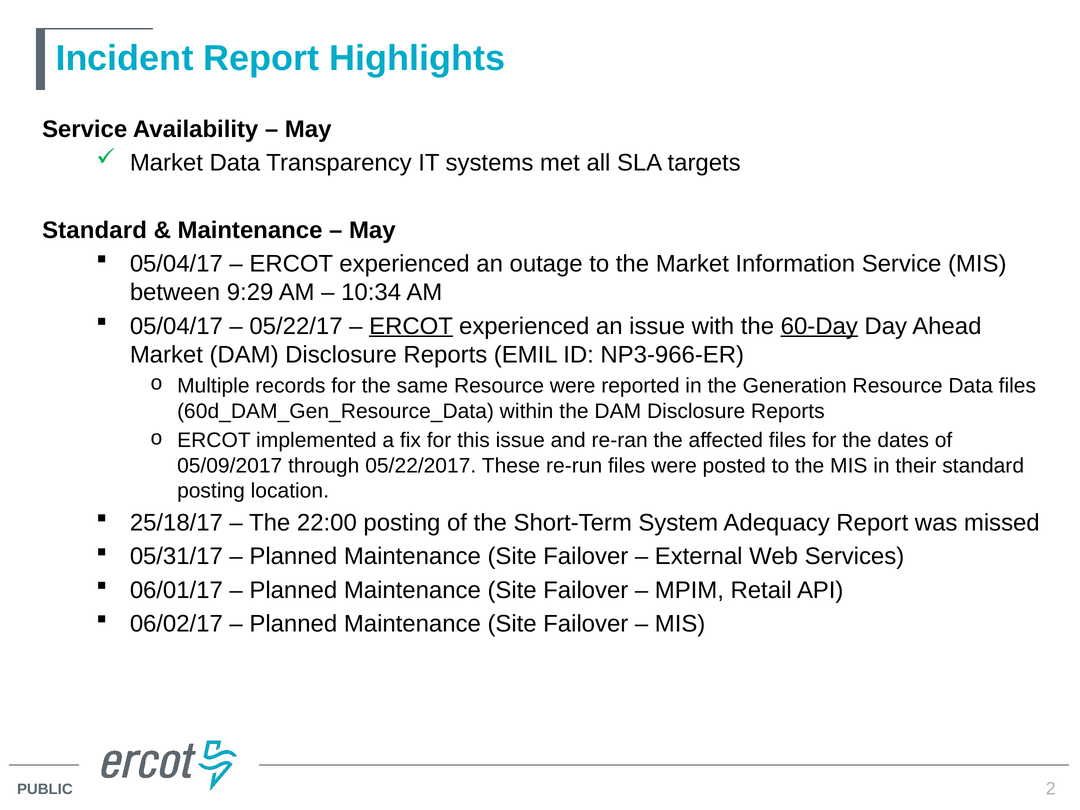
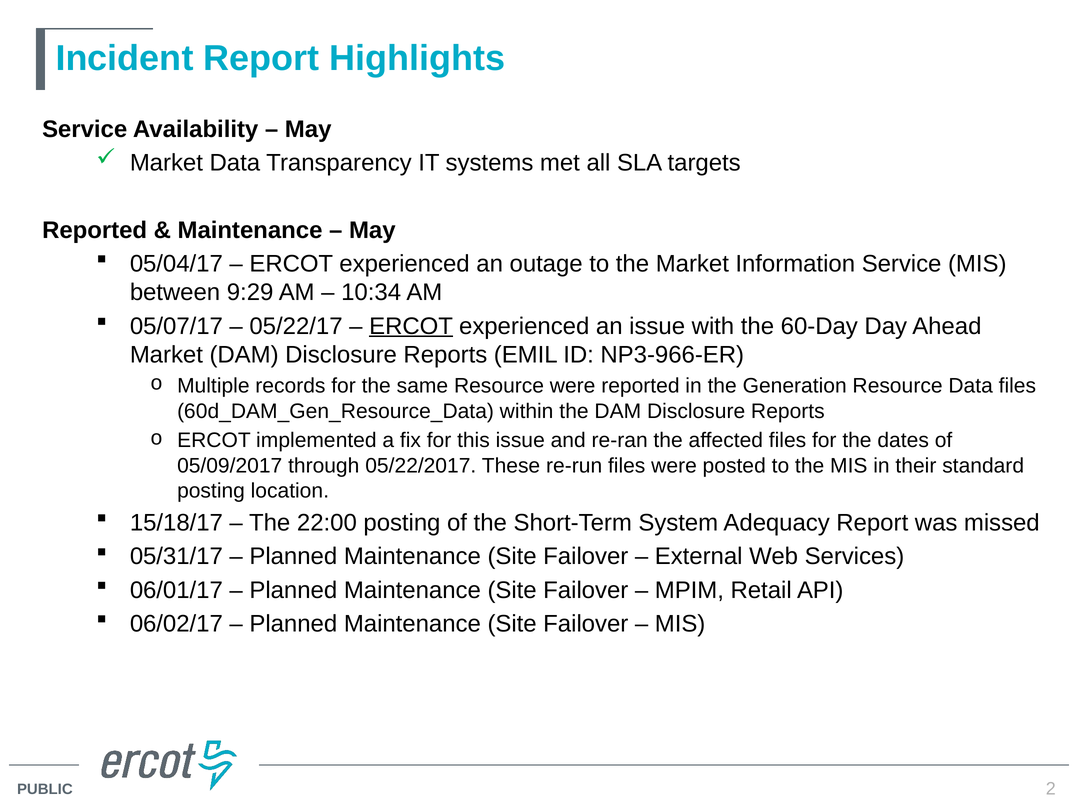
Standard: Standard -> Reported (95, 230)
05/04/17: 05/04/17 -> 05/07/17 (176, 326)
60-Day underline: present -> none (819, 326)
25/18/17: 25/18/17 -> 15/18/17 (176, 523)
